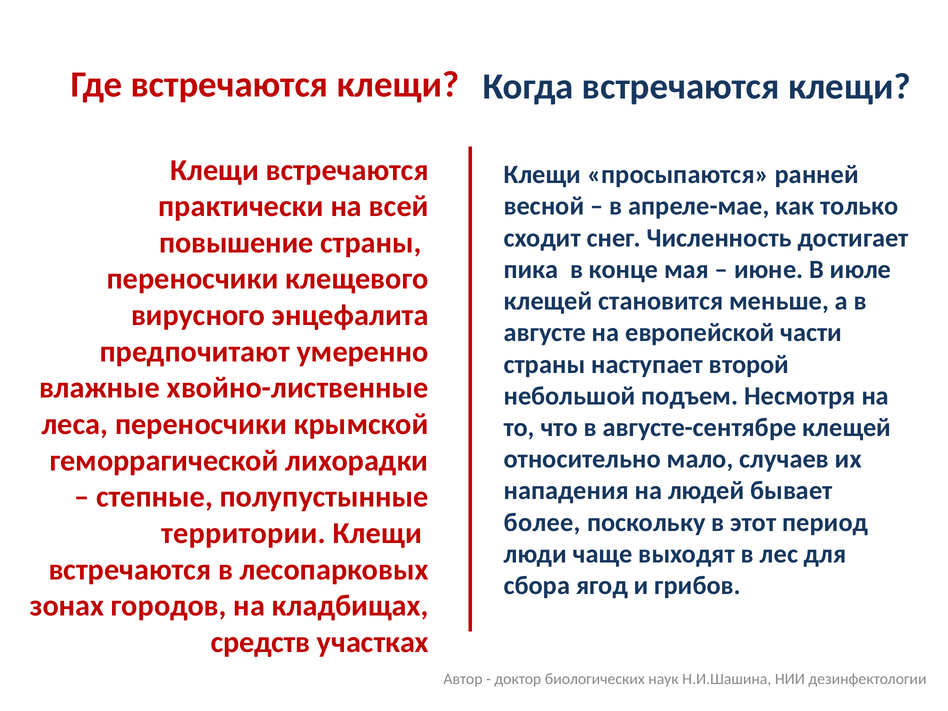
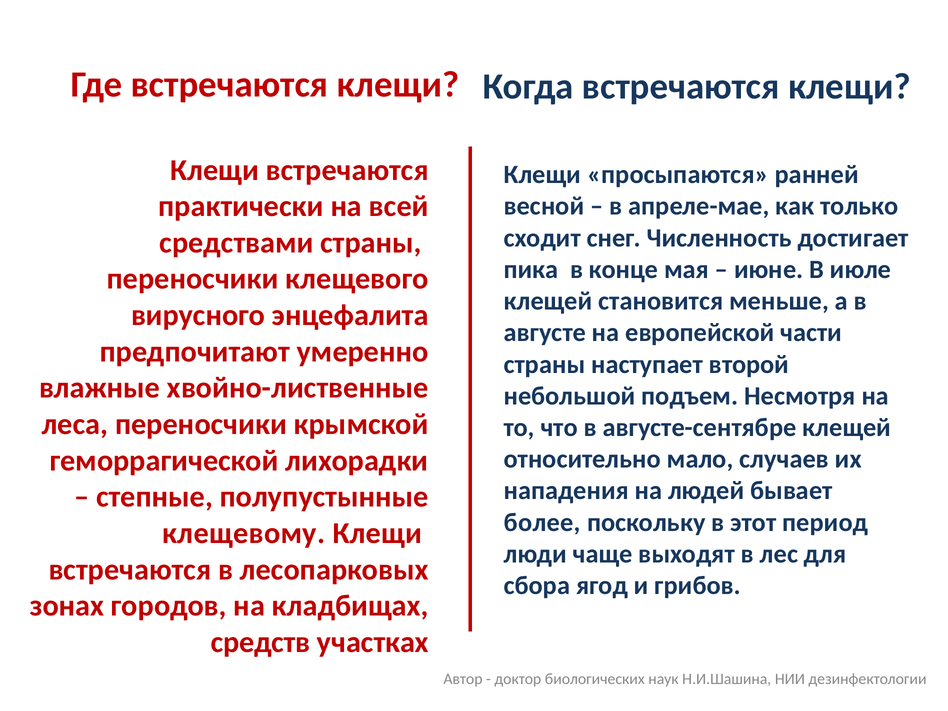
повышение: повышение -> средствами (236, 243)
территории: территории -> клещевому (244, 533)
